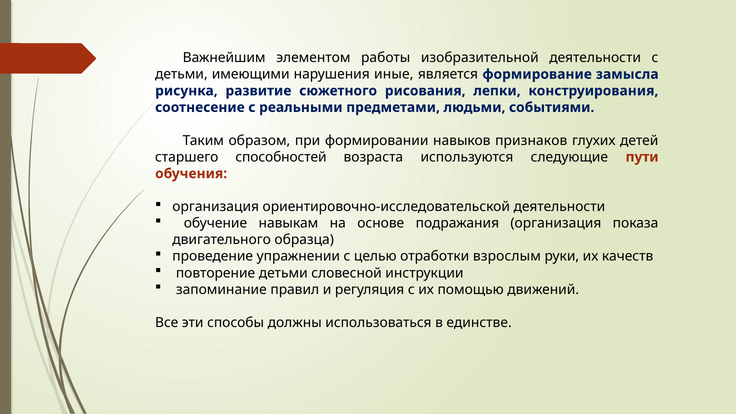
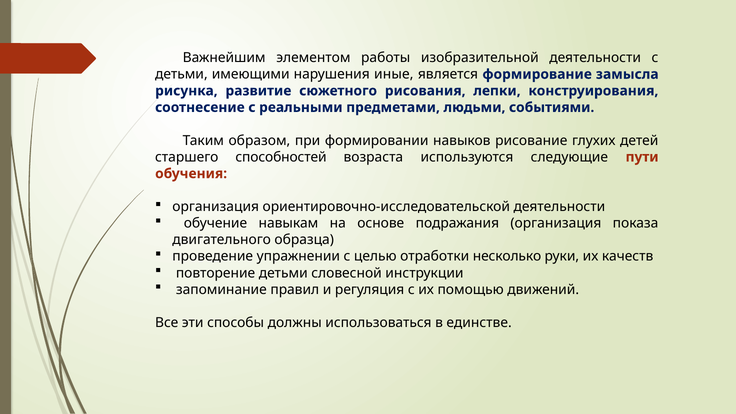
признаков: признаков -> рисование (531, 140)
взрослым: взрослым -> несколько (507, 256)
